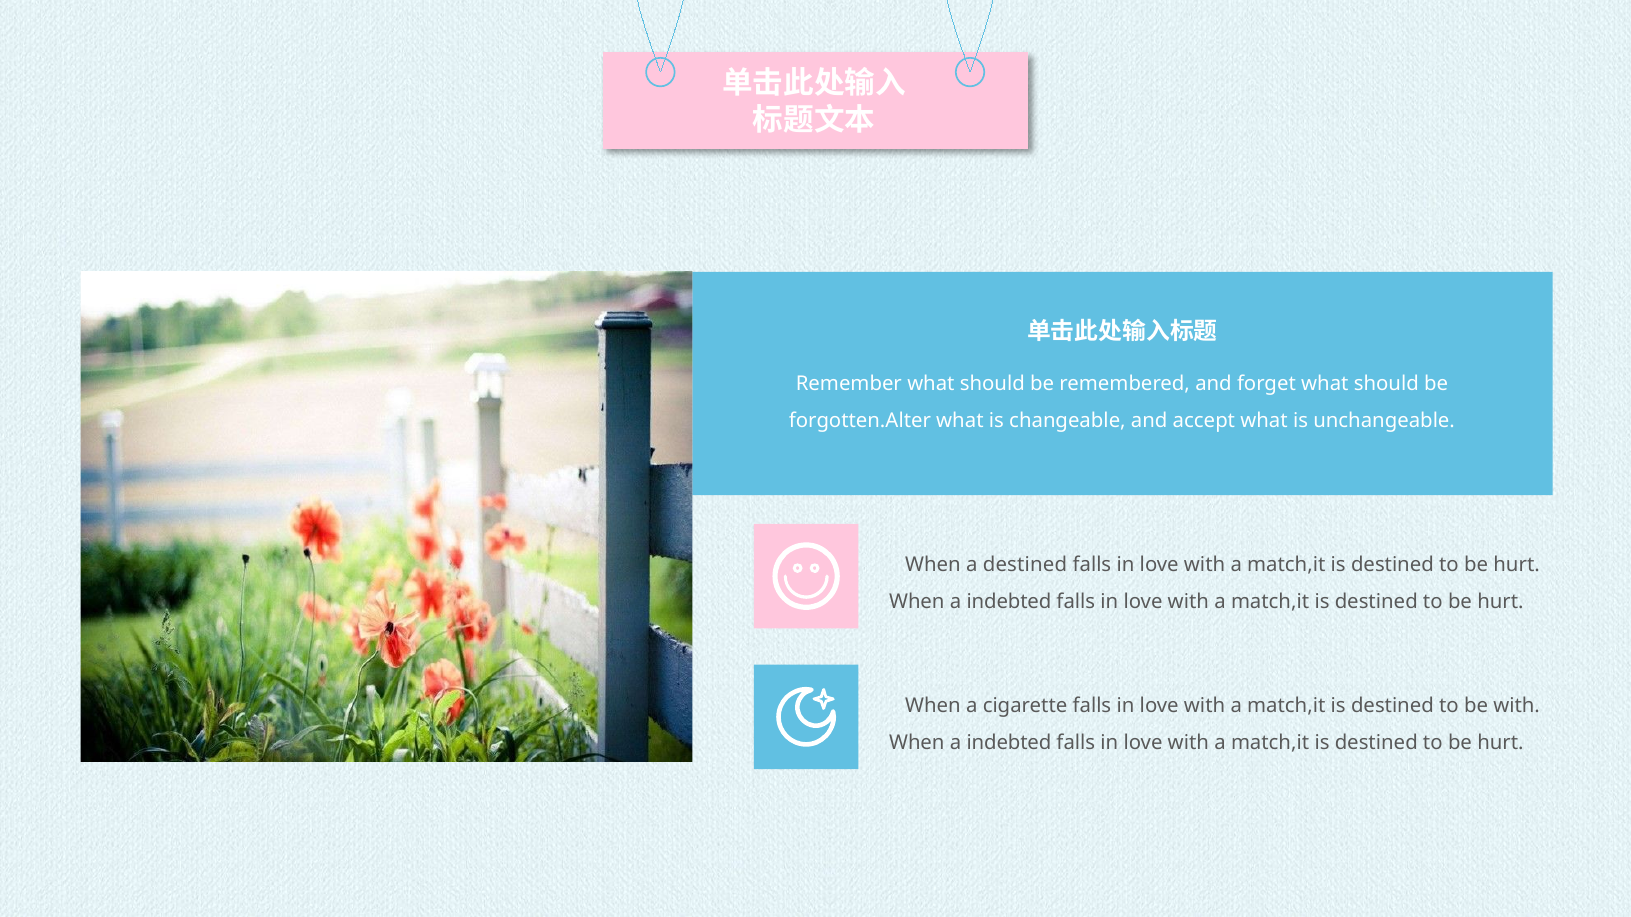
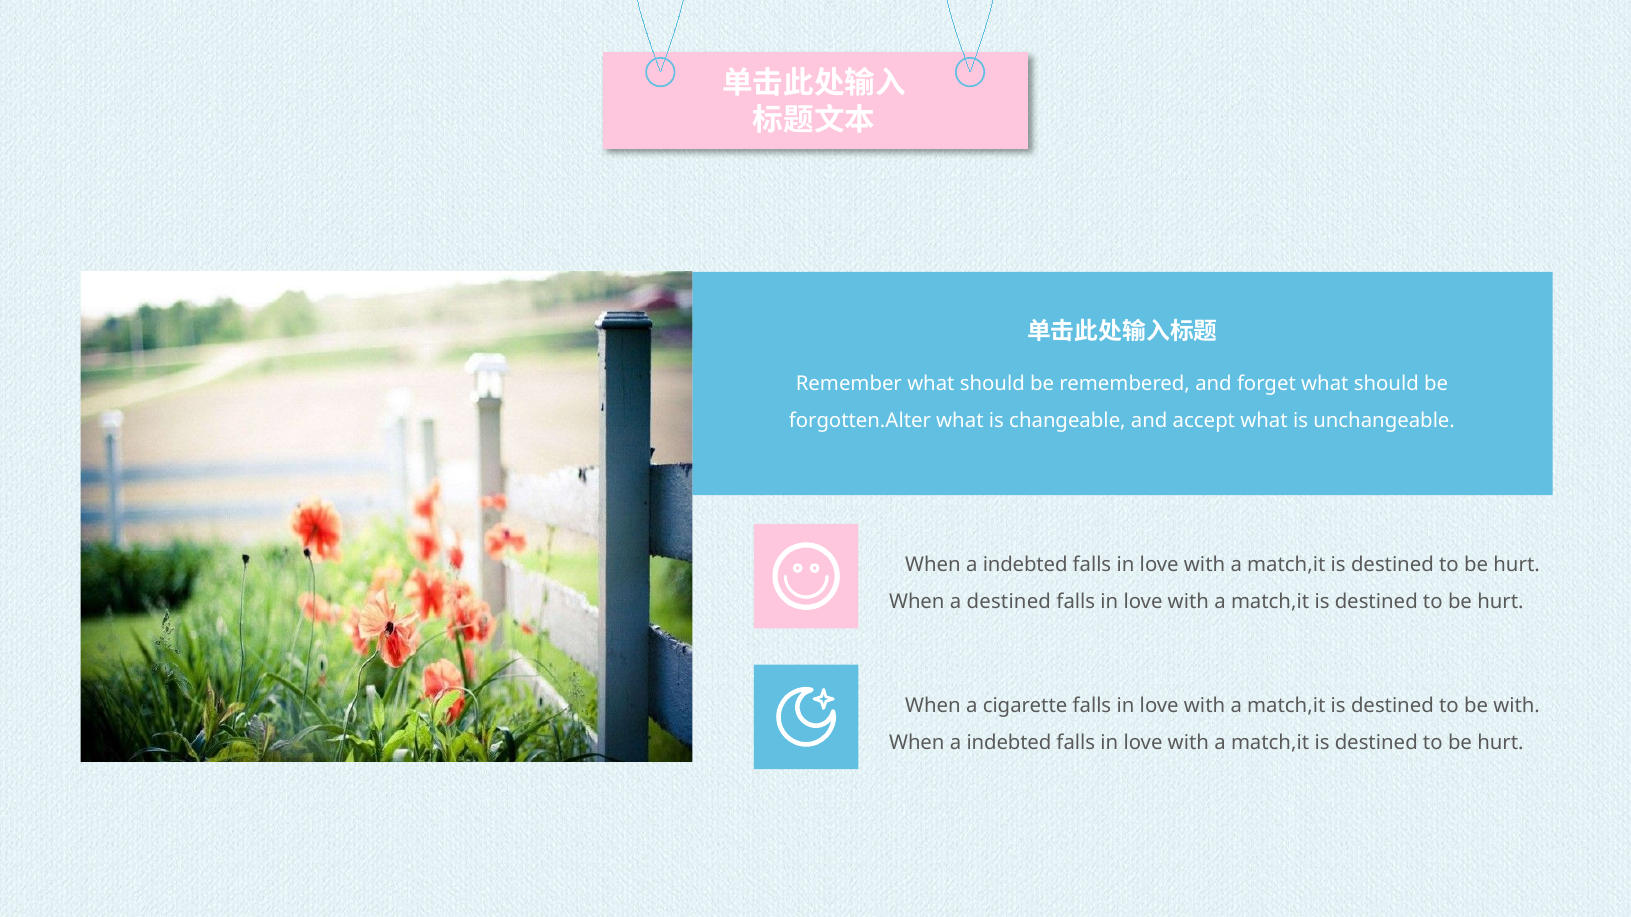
destined: destined -> indebted (1025, 565)
indebted: indebted -> destined (1009, 602)
